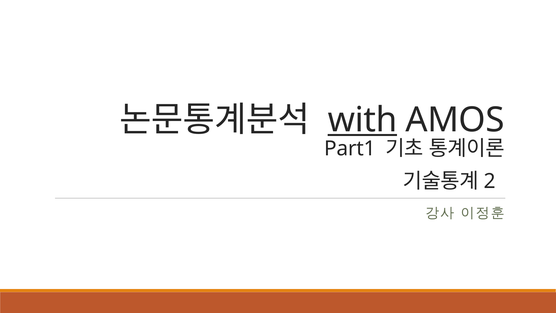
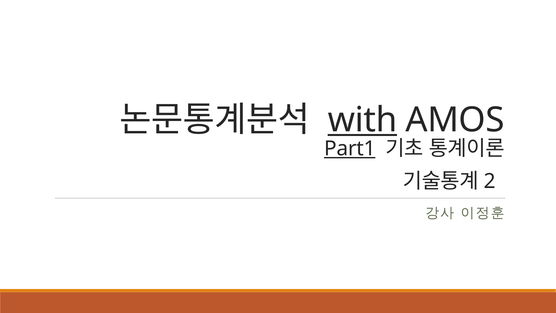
Part1 underline: none -> present (350, 149)
